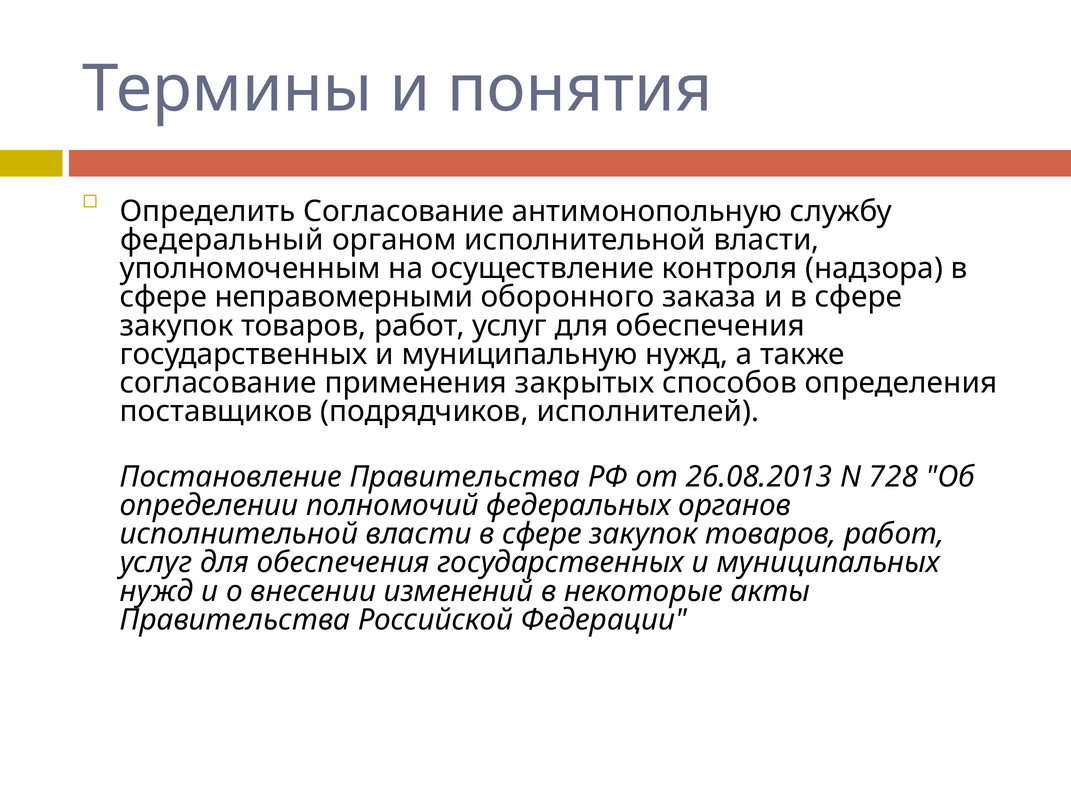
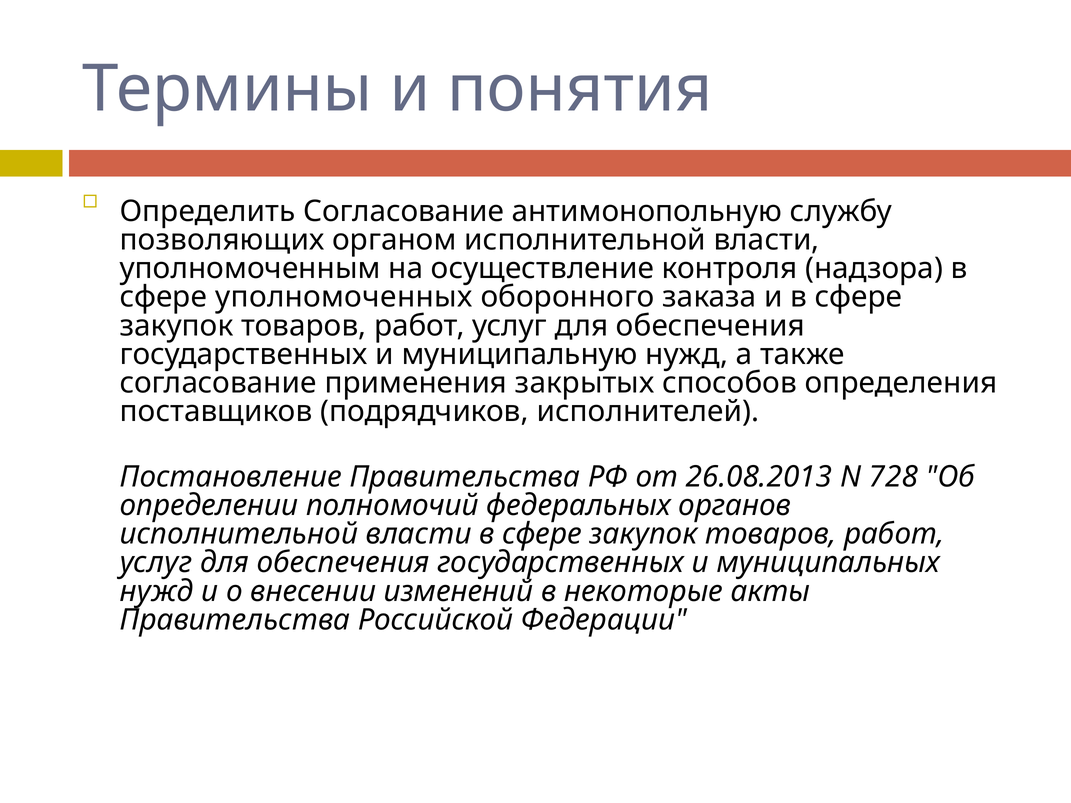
федеральный: федеральный -> позволяющих (222, 240)
неправомерными: неправомерными -> уполномоченных (344, 297)
